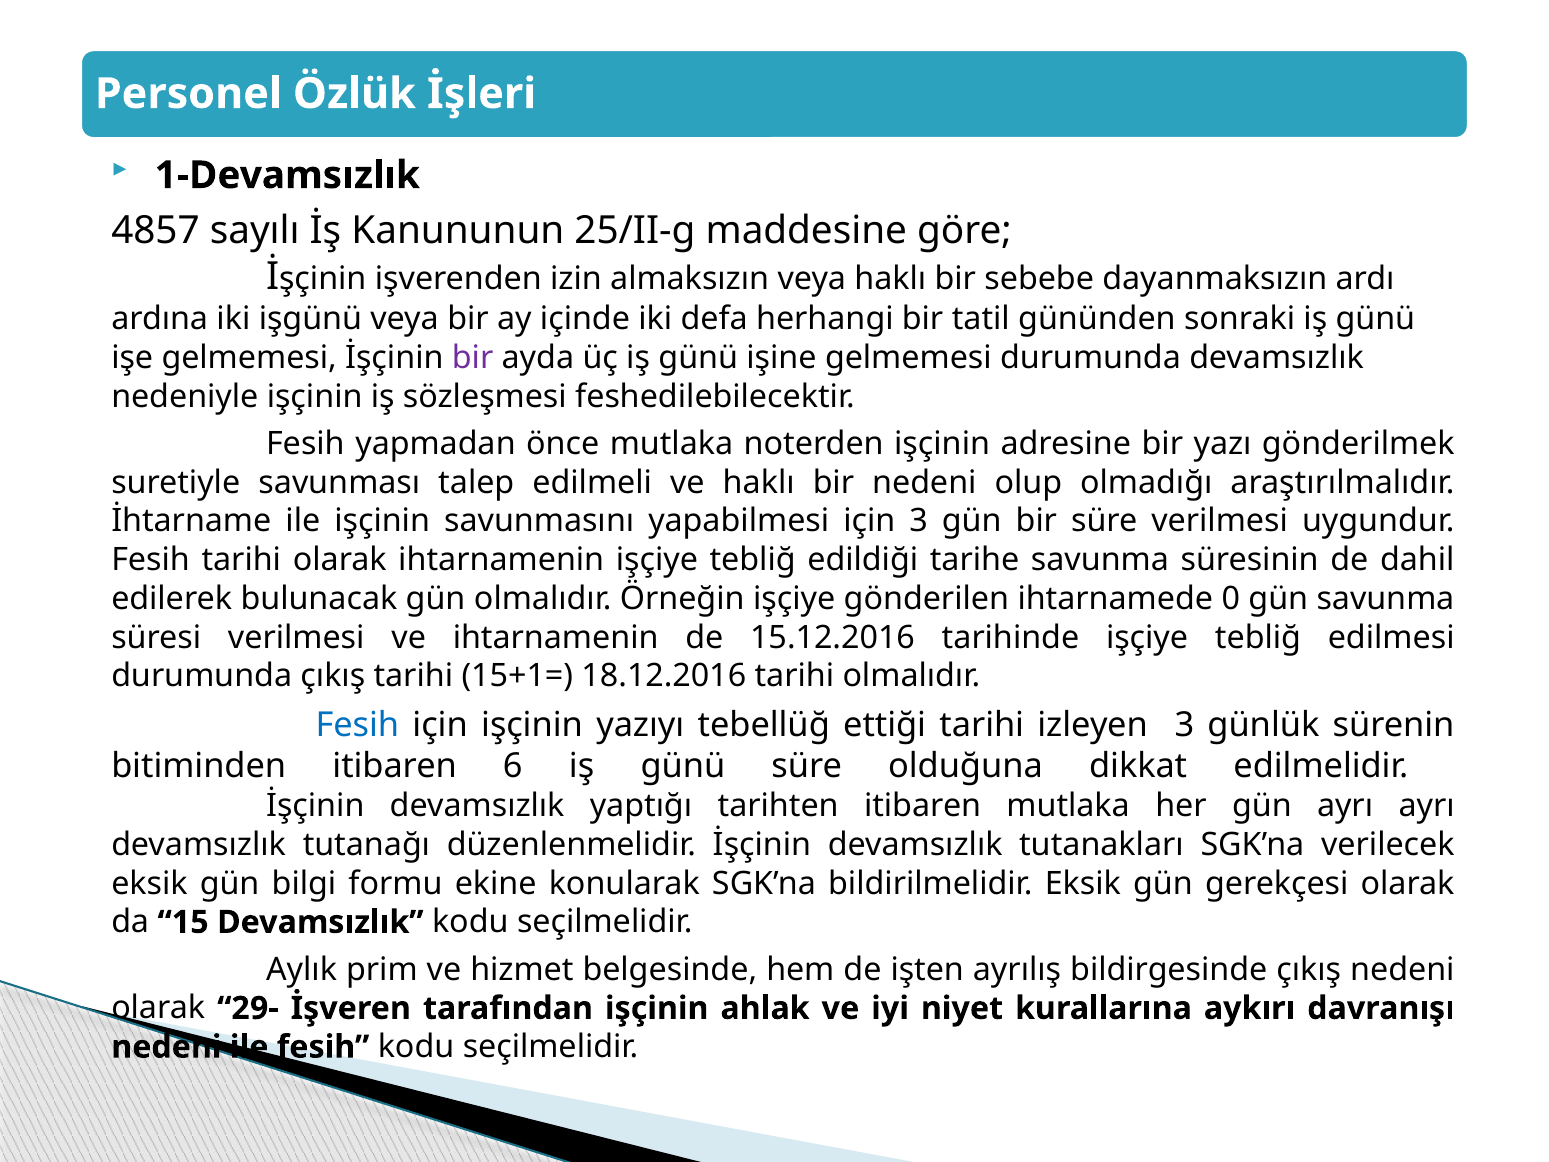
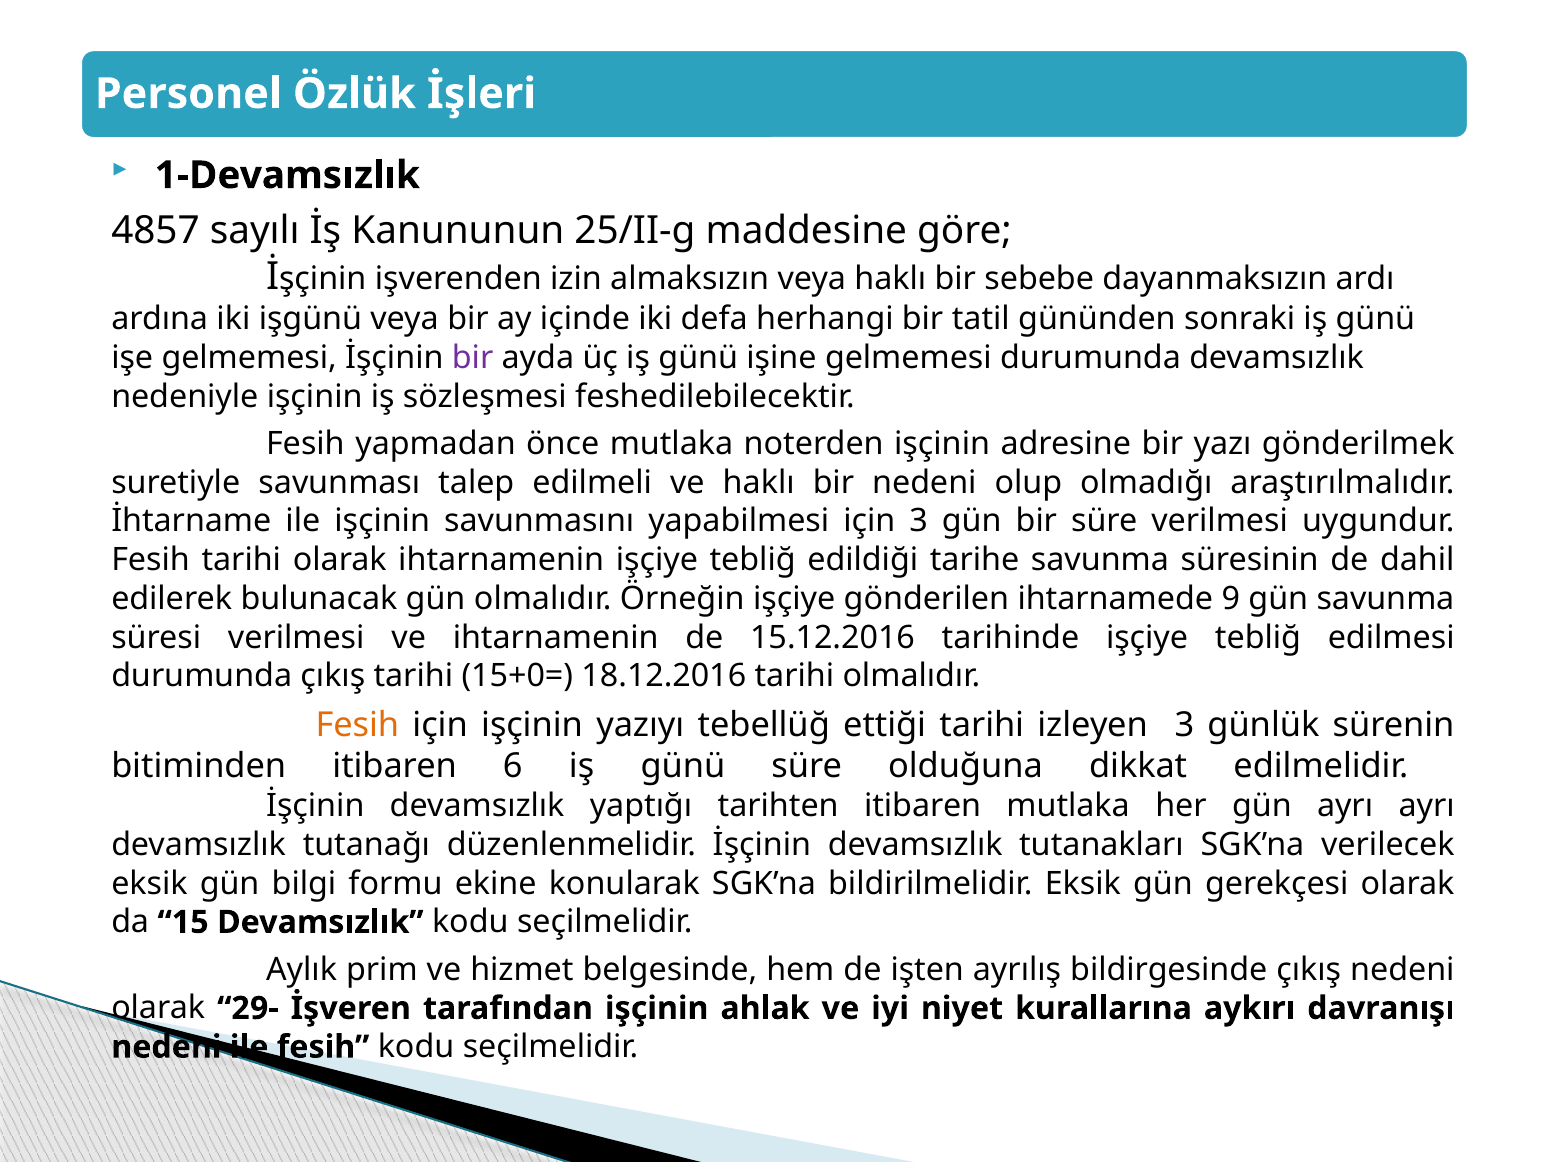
0: 0 -> 9 (1231, 599)
15+1=: 15+1= -> 15+0= (517, 676)
Fesih colour: blue -> orange (357, 725)
